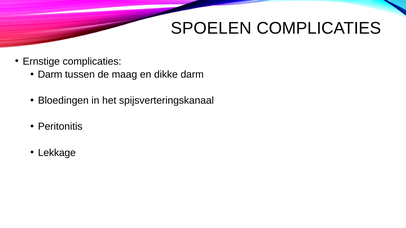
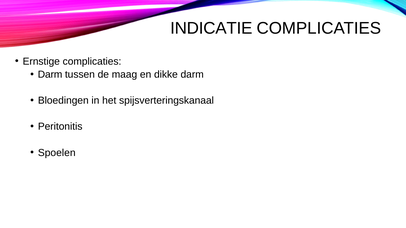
SPOELEN: SPOELEN -> INDICATIE (211, 28)
Lekkage: Lekkage -> Spoelen (57, 153)
